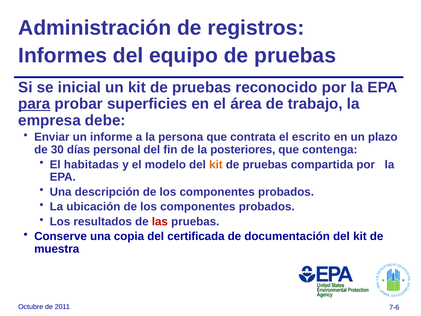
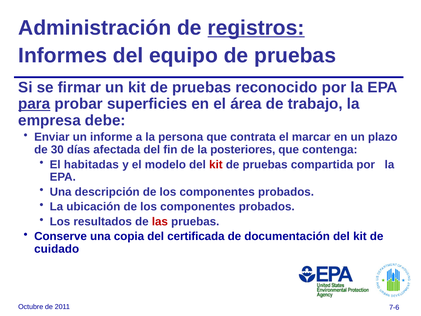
registros underline: none -> present (256, 28)
inicial: inicial -> firmar (79, 87)
escrito: escrito -> marcar (311, 137)
personal: personal -> afectada (117, 150)
kit colour: orange -> red (216, 164)
muestra: muestra -> cuidado (57, 249)
